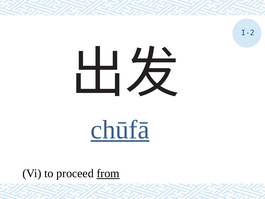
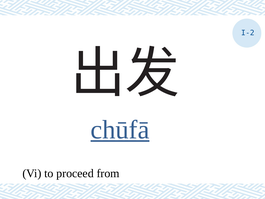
from underline: present -> none (108, 173)
